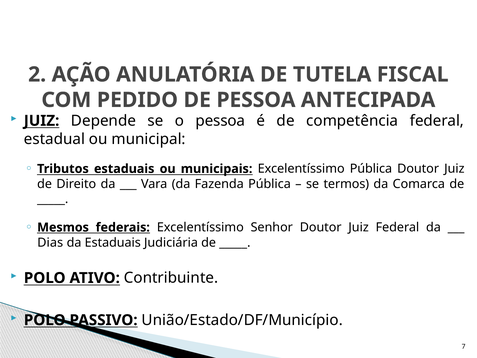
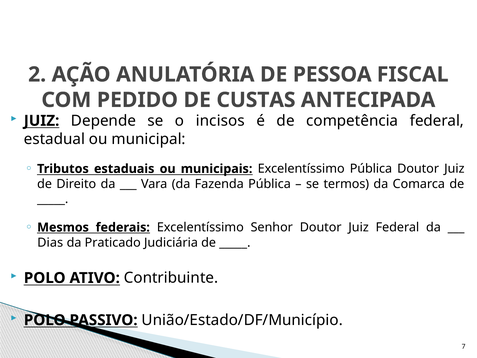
TUTELA: TUTELA -> PESSOA (332, 74)
DE PESSOA: PESSOA -> CUSTAS (256, 100)
o pessoa: pessoa -> incisos (220, 121)
da Estaduais: Estaduais -> Praticado (113, 242)
